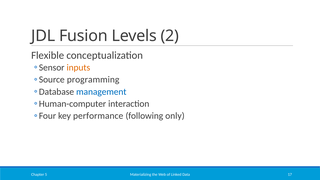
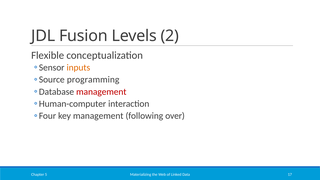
management colour: blue -> red (101, 92)
key performance: performance -> management (98, 116)
only: only -> over (175, 116)
